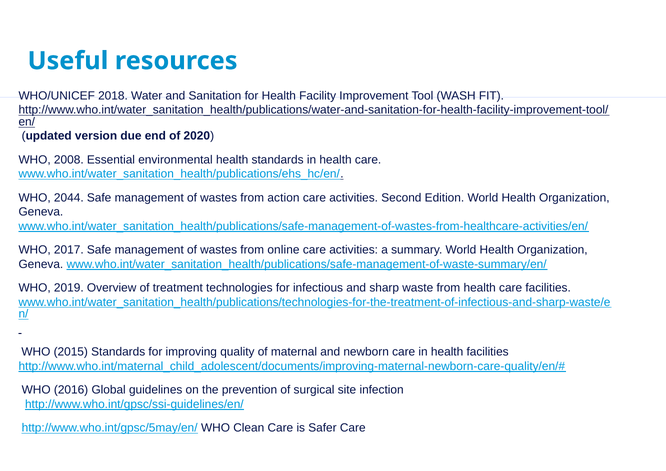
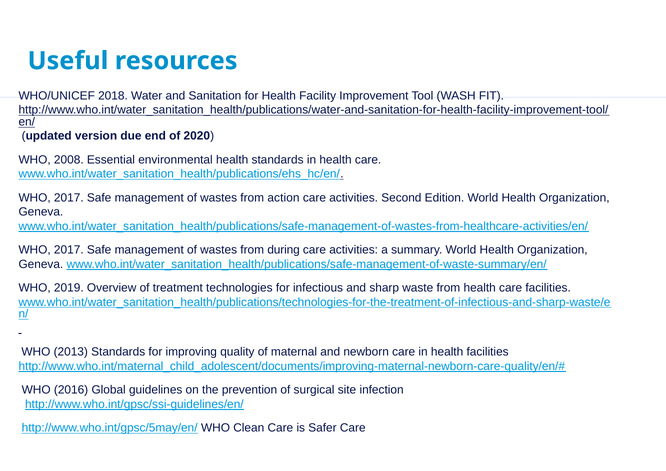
2044: 2044 -> 2017 (69, 198)
online: online -> during (284, 250)
2015: 2015 -> 2013 (71, 352)
